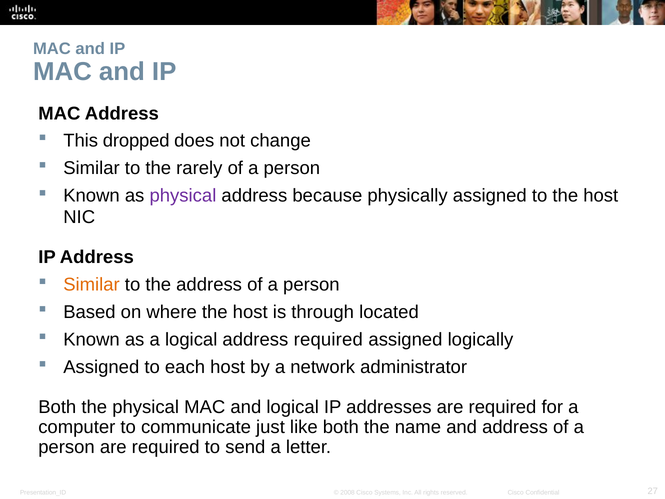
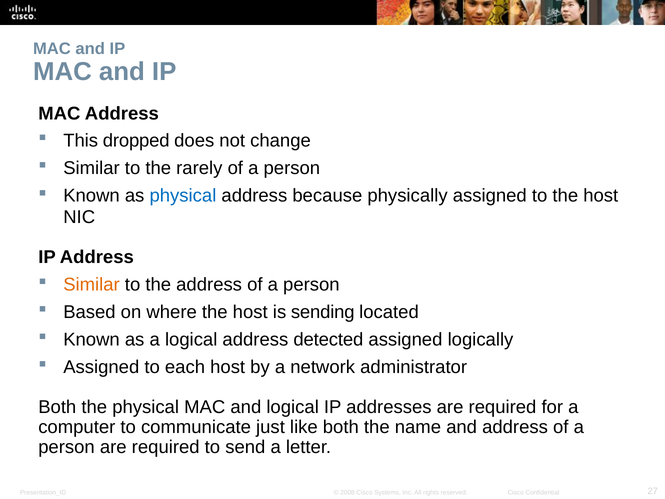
physical colour: purple -> blue (183, 196)
through: through -> sending (323, 312)
address required: required -> detected (328, 339)
